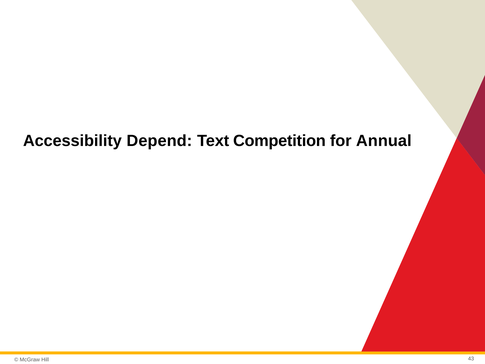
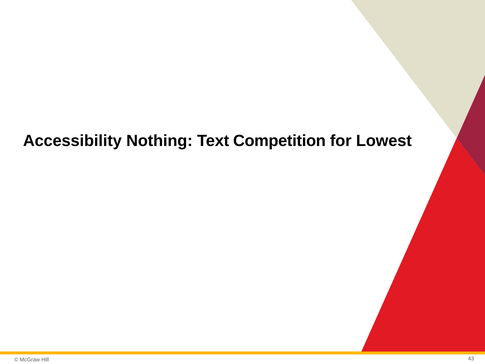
Depend: Depend -> Nothing (159, 141)
Annual: Annual -> Lowest (384, 141)
